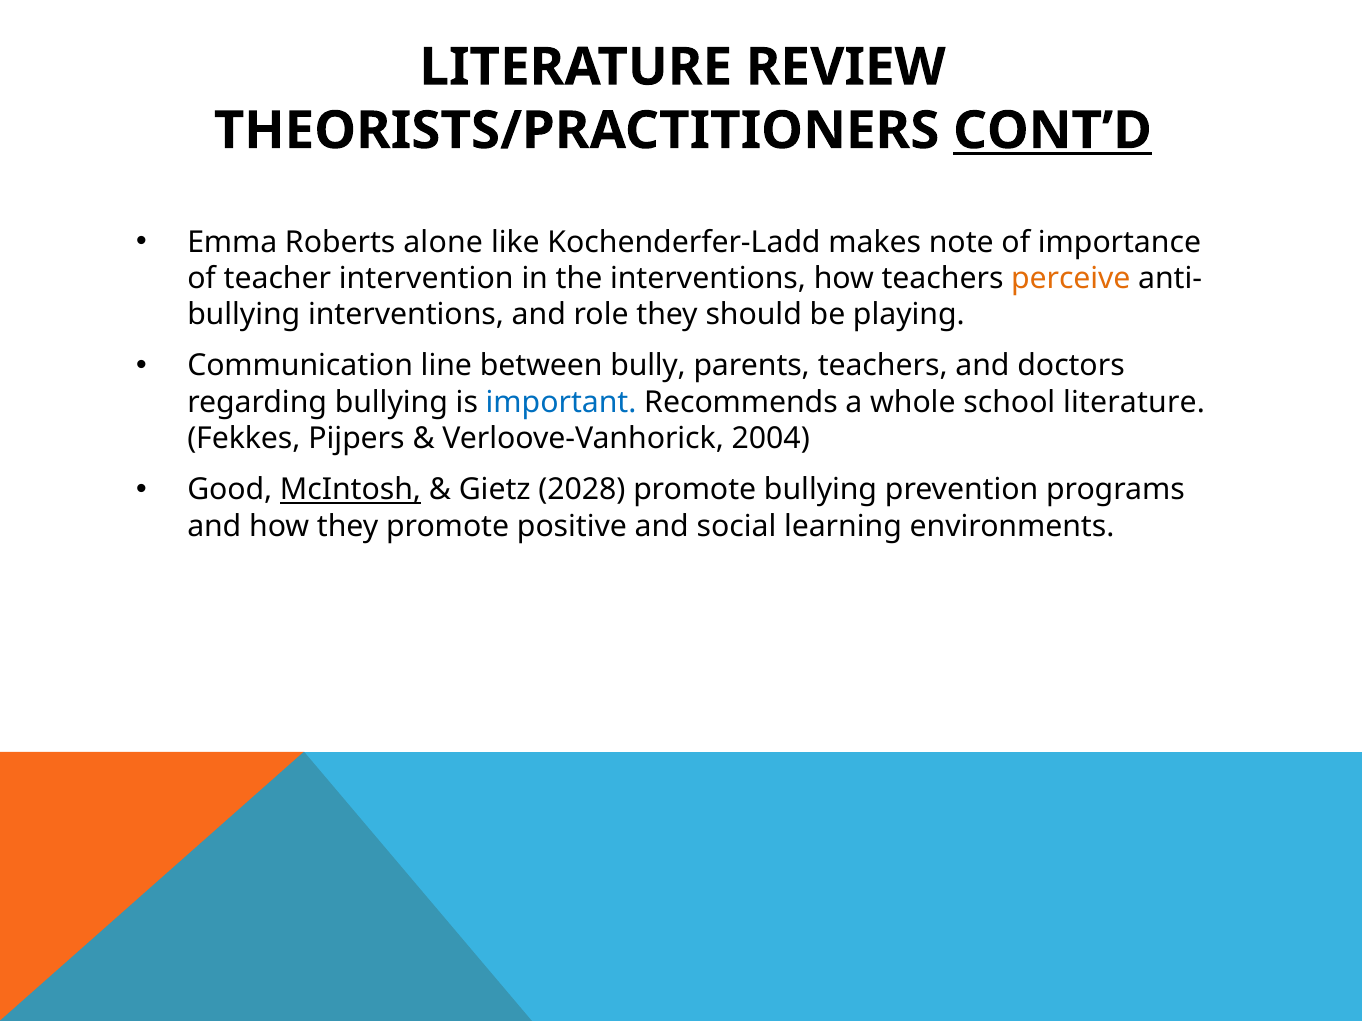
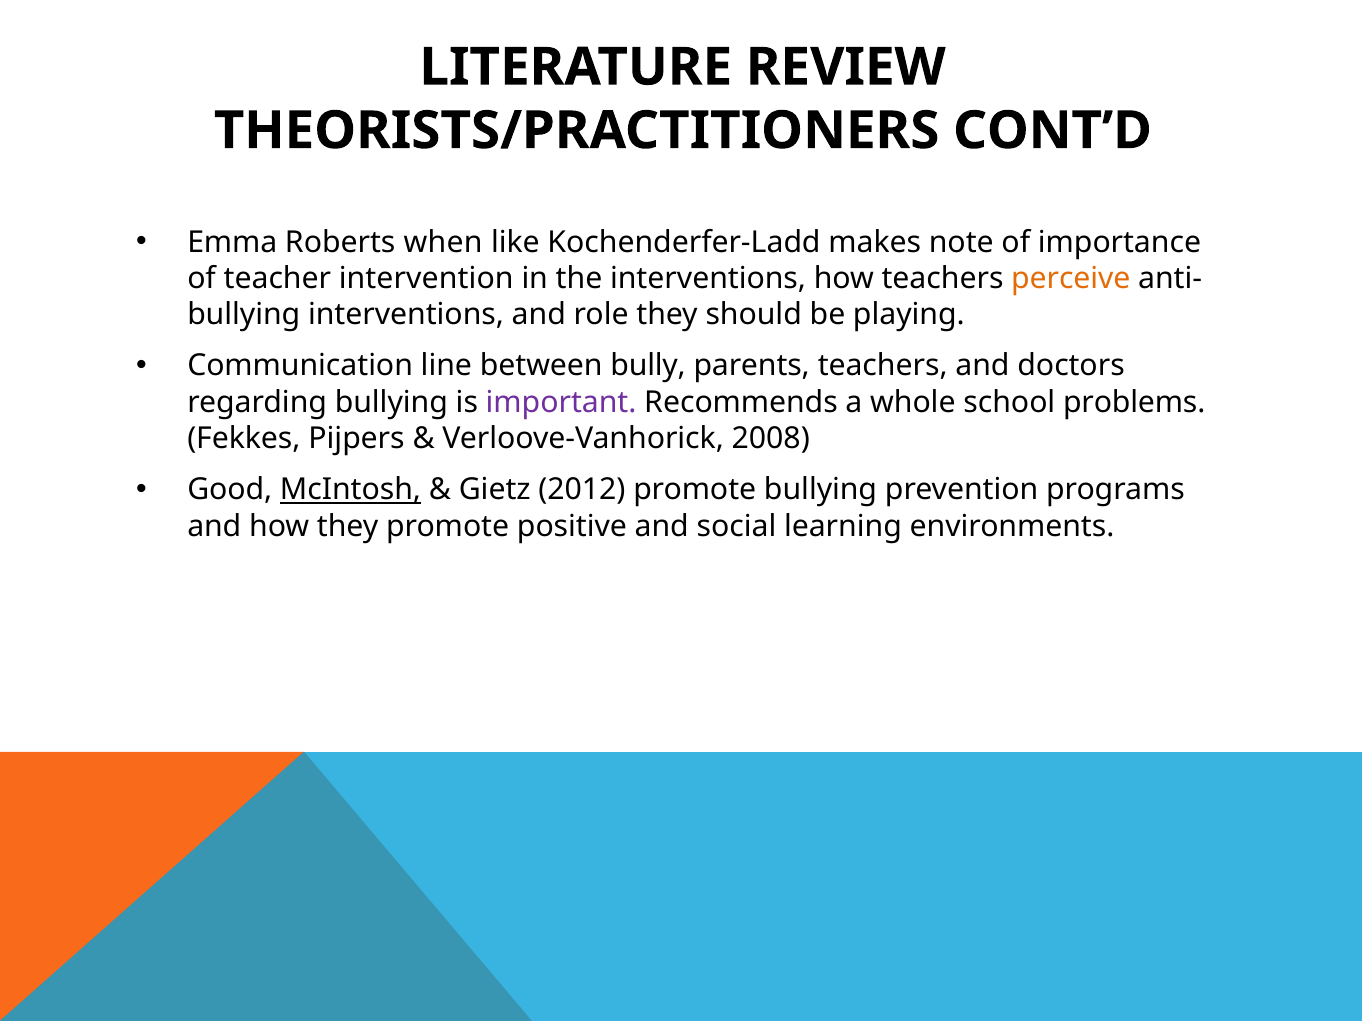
CONT’D underline: present -> none (1052, 131)
alone: alone -> when (443, 242)
important colour: blue -> purple (561, 402)
school literature: literature -> problems (1134, 402)
2004: 2004 -> 2008 (771, 439)
2028: 2028 -> 2012 (582, 490)
